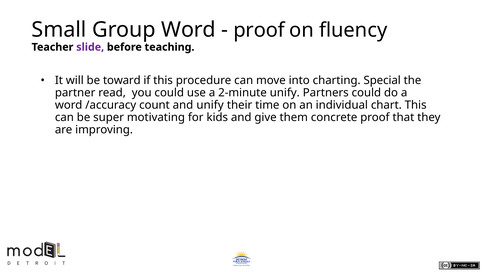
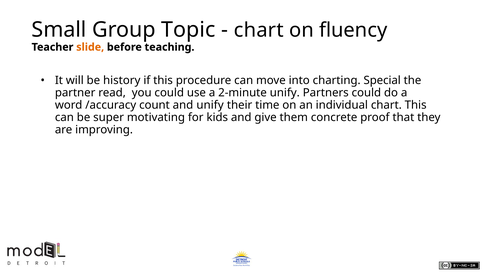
Group Word: Word -> Topic (188, 30)
proof: proof -> chart (259, 30)
slide colour: purple -> orange (90, 47)
toward: toward -> history (122, 80)
